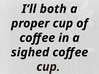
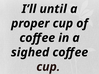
both: both -> until (53, 9)
